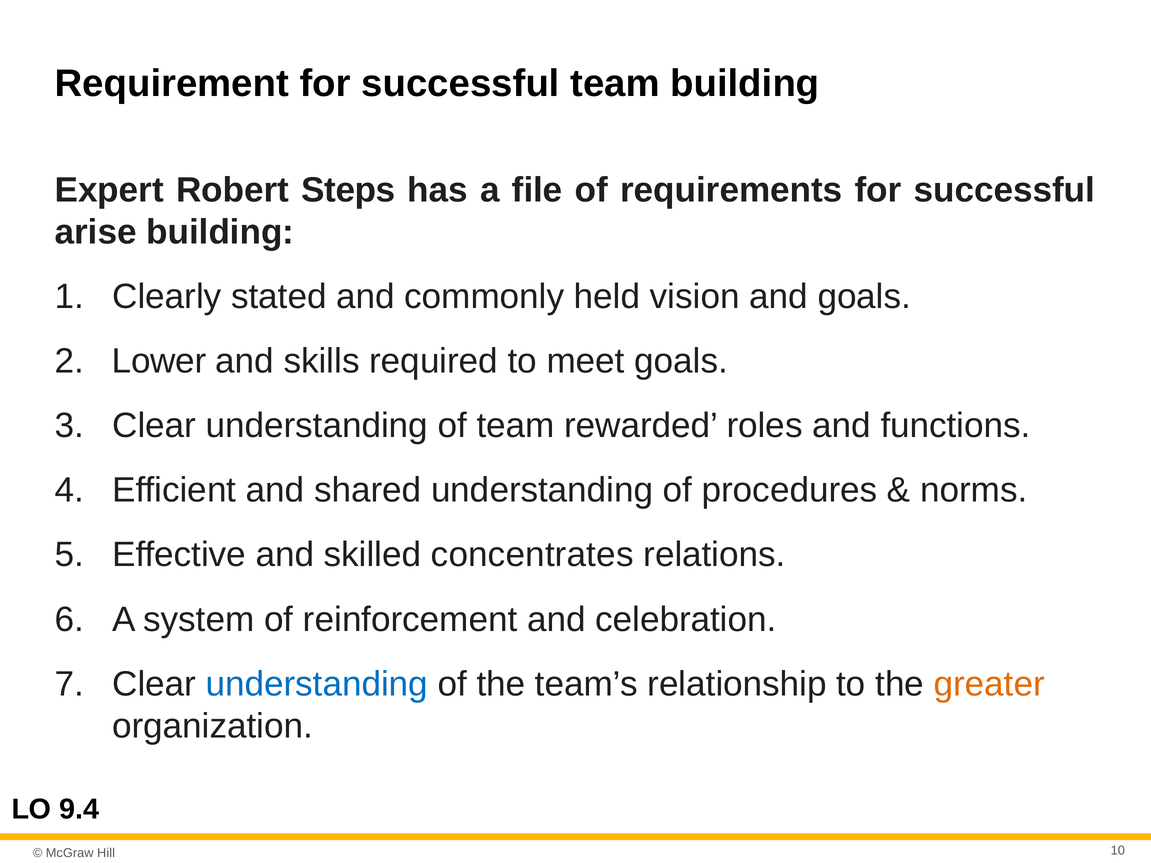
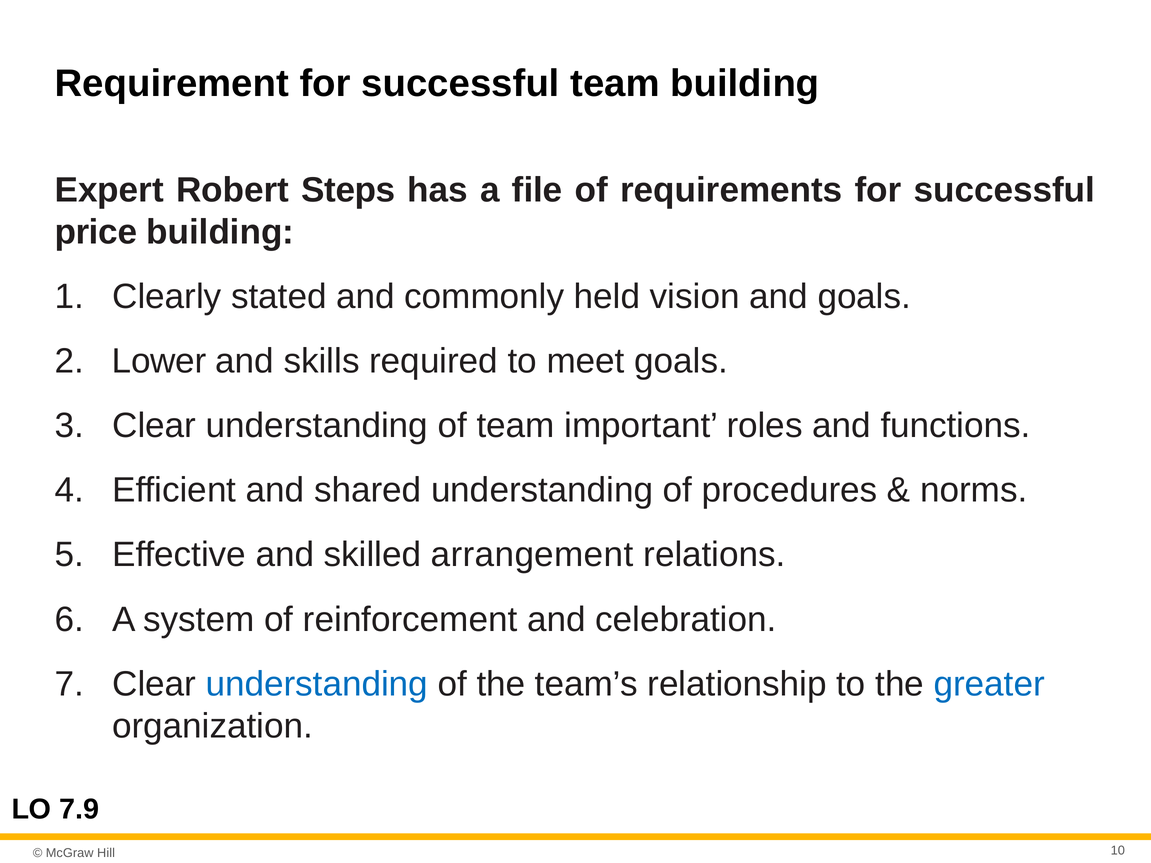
arise: arise -> price (96, 232)
rewarded: rewarded -> important (641, 426)
concentrates: concentrates -> arrangement (532, 555)
greater colour: orange -> blue (989, 684)
9.4: 9.4 -> 7.9 (79, 809)
